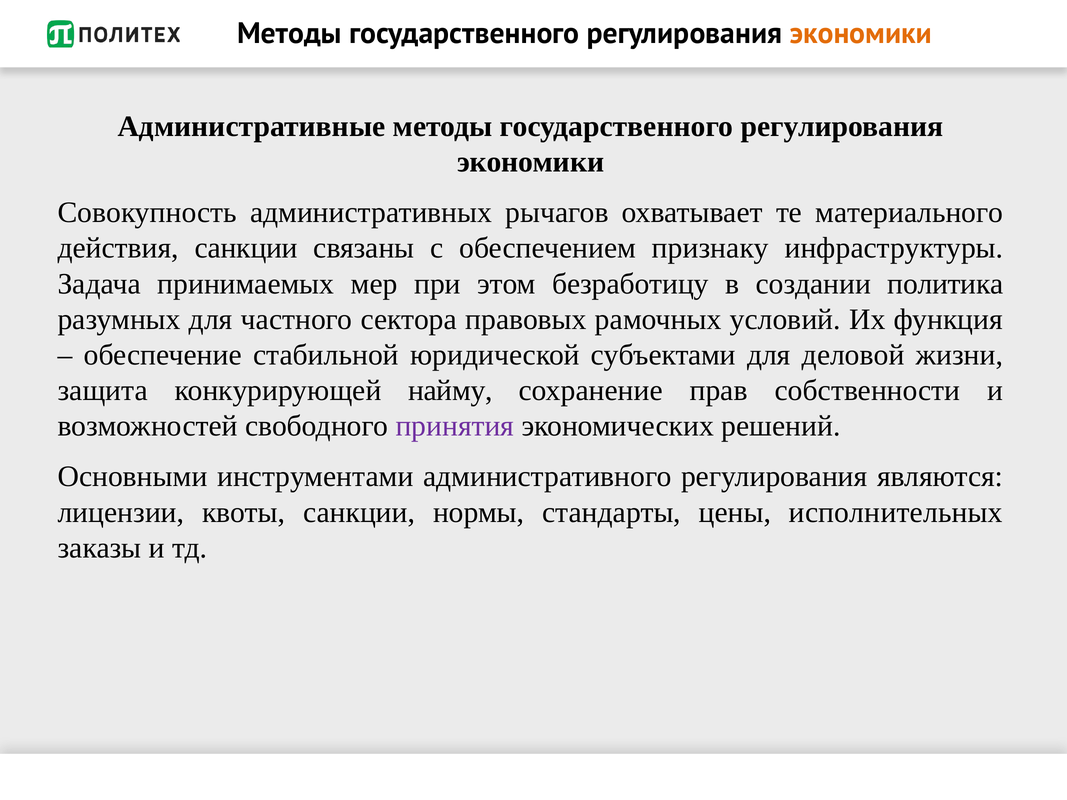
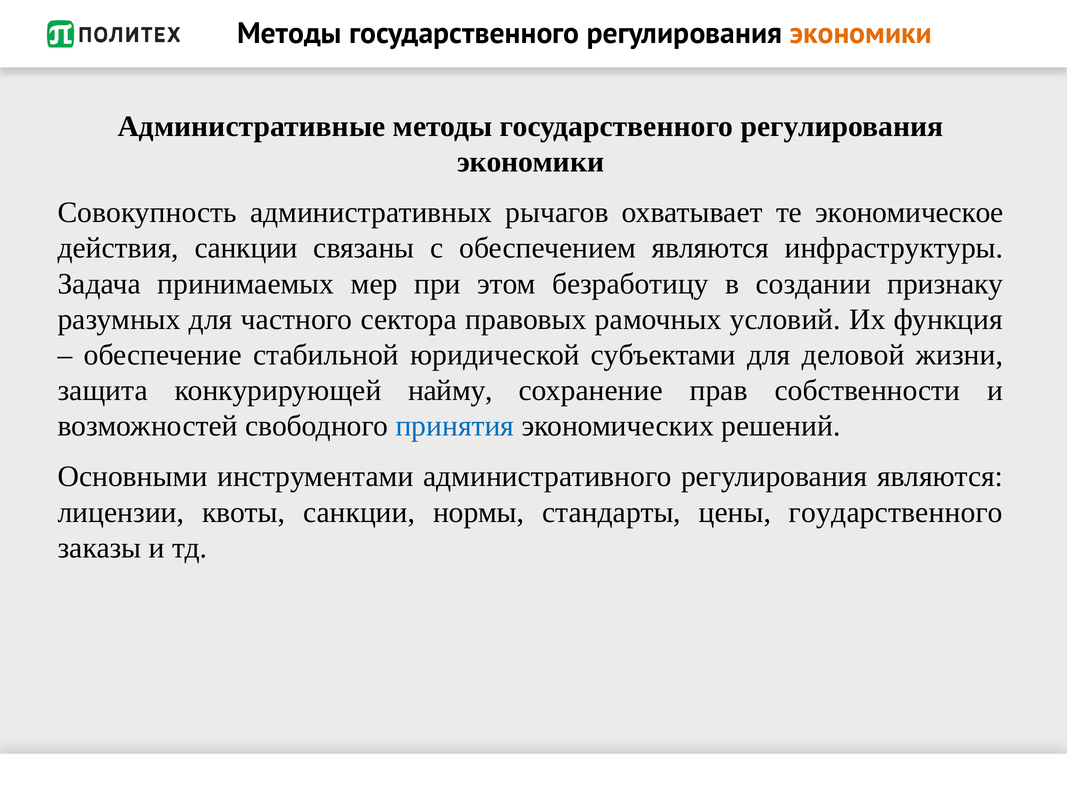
материального: материального -> экономическое (909, 213)
обеспечением признаку: признаку -> являются (710, 248)
политика: политика -> признаку (945, 284)
принятия colour: purple -> blue (455, 426)
исполнительных: исполнительных -> гоударственного (896, 512)
